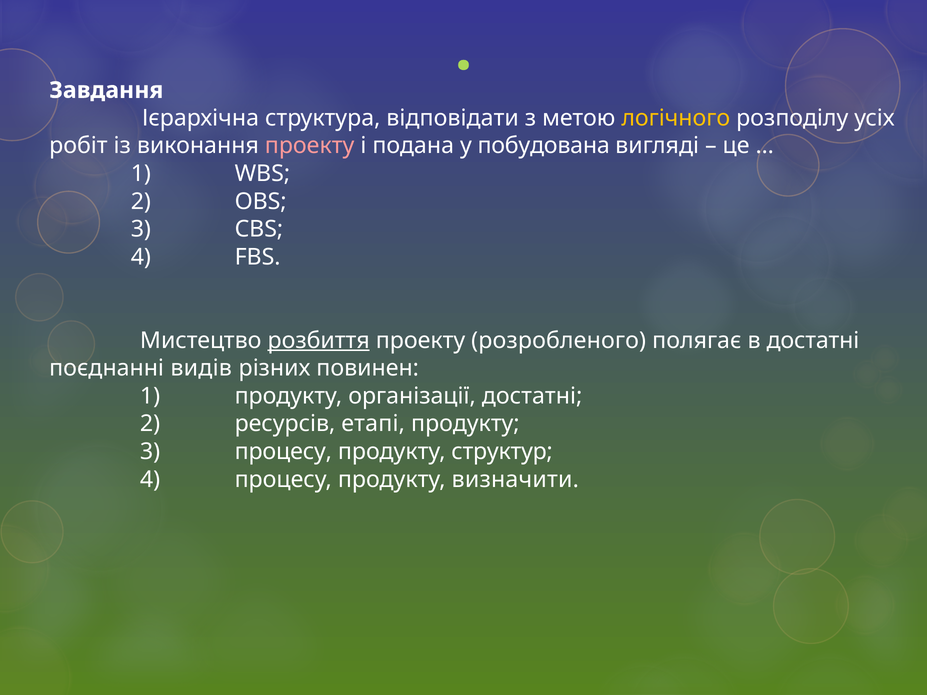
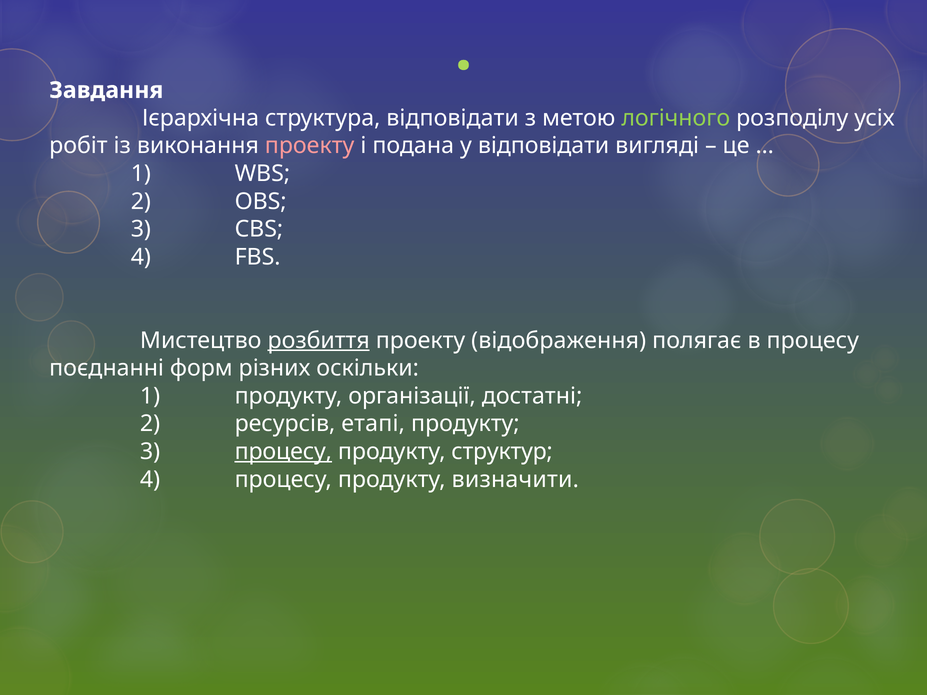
логічного colour: yellow -> light green (676, 118)
у побудована: побудована -> відповідати (544, 146)
розробленого: розробленого -> відображення (559, 341)
в достатні: достатні -> процесу (813, 341)
видів: видів -> форм (201, 368)
повинен: повинен -> оскільки (368, 368)
процесу underline: none -> present (283, 452)
